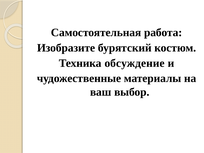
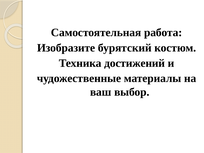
обсуждение: обсуждение -> достижений (135, 63)
